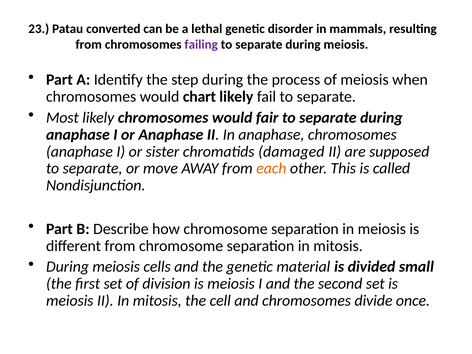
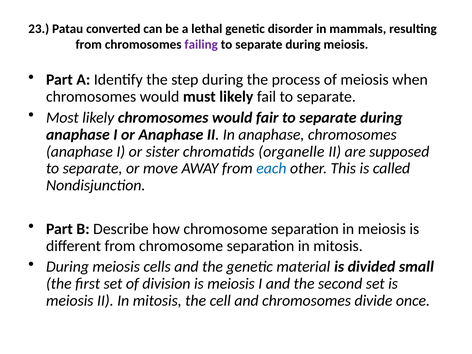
chart: chart -> must (199, 97)
damaged: damaged -> organelle (291, 151)
each colour: orange -> blue (271, 168)
